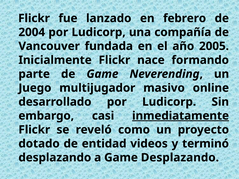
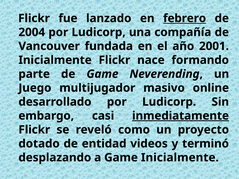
febrero underline: none -> present (185, 18)
2005: 2005 -> 2001 (214, 46)
Game Desplazando: Desplazando -> Inicialmente (180, 158)
